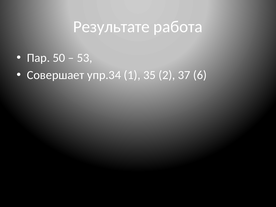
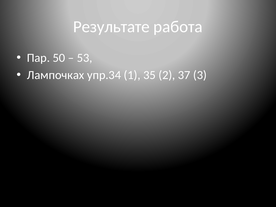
Совершает: Совершает -> Лампочках (56, 75)
6: 6 -> 3 (200, 75)
